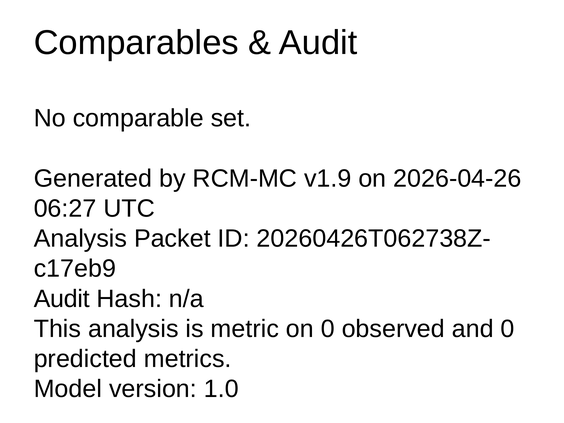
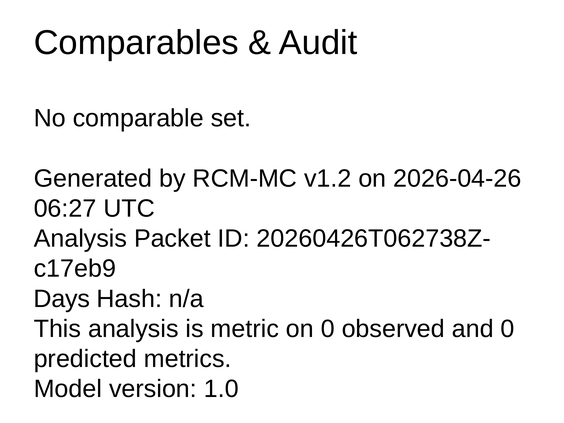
v1.9: v1.9 -> v1.2 (328, 178)
Audit: Audit -> Days (62, 299)
